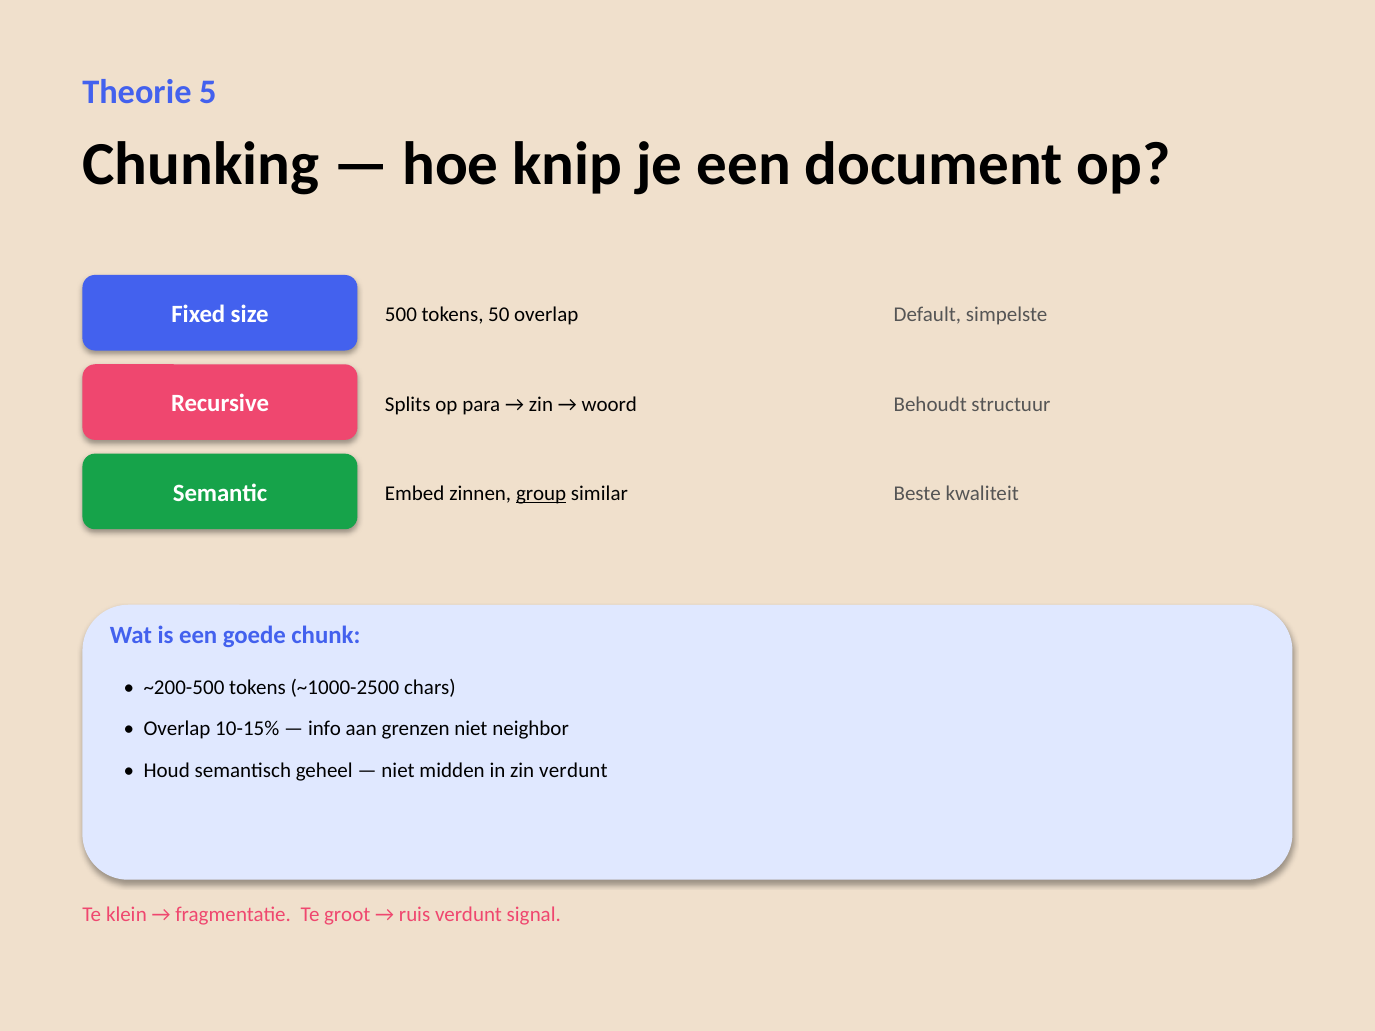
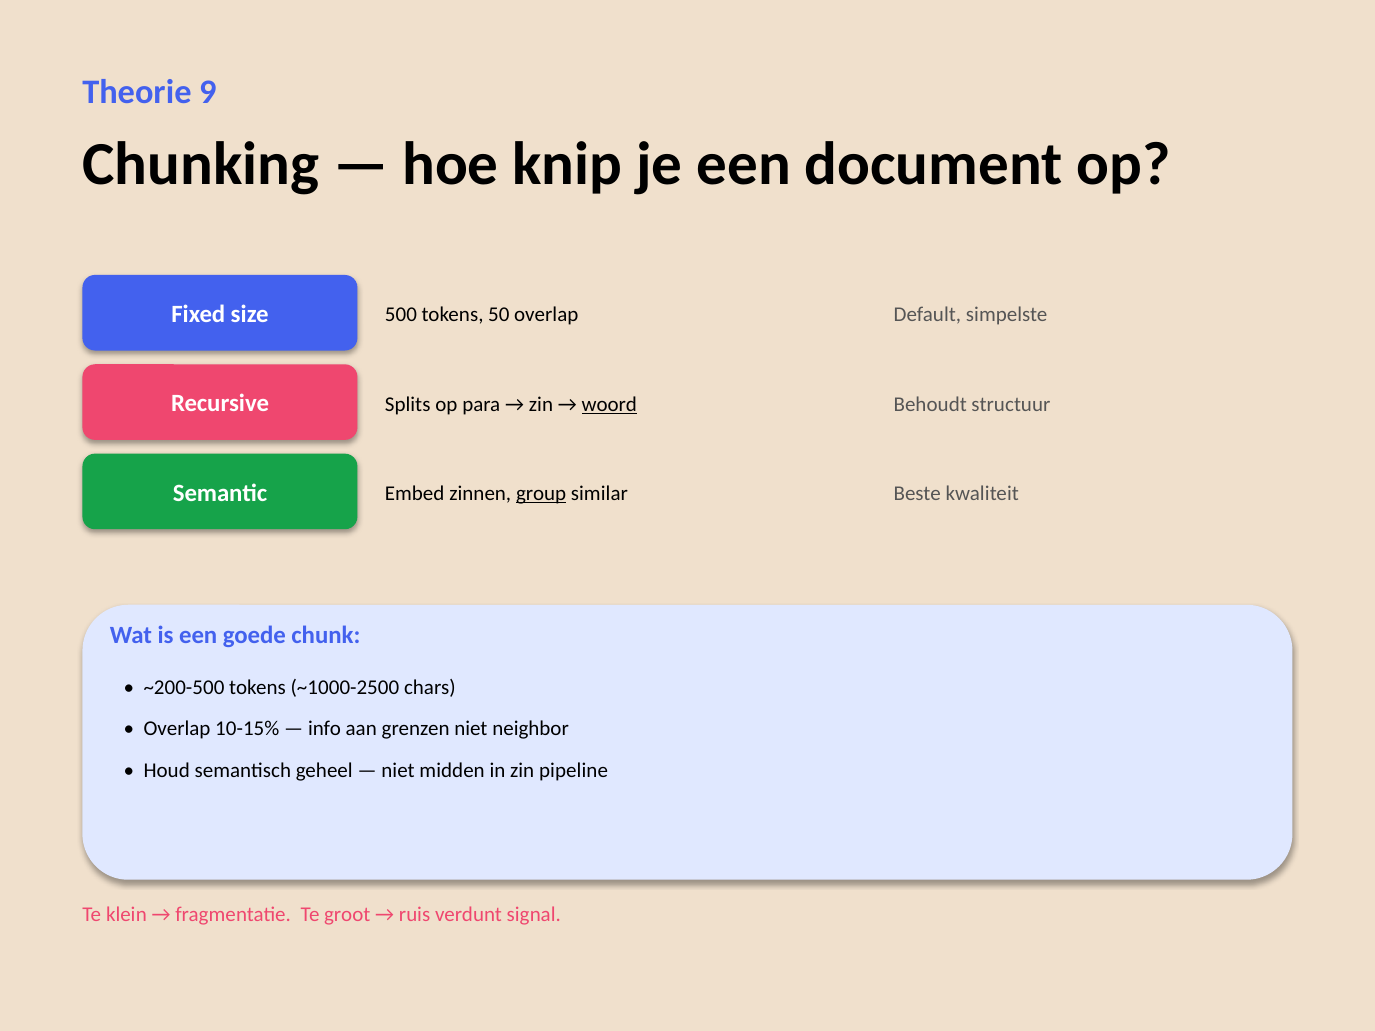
5: 5 -> 9 (208, 92)
woord underline: none -> present (609, 404)
zin verdunt: verdunt -> pipeline (574, 770)
